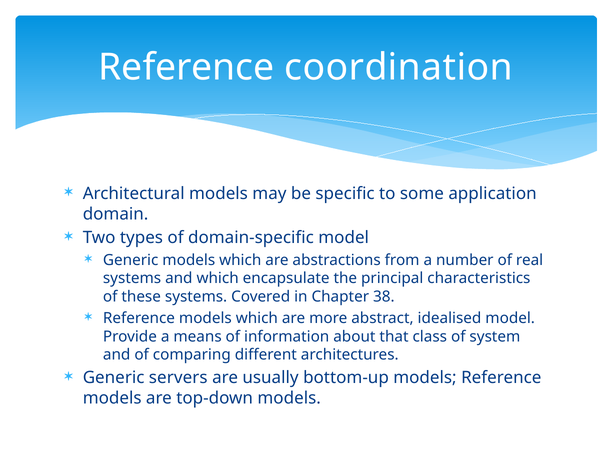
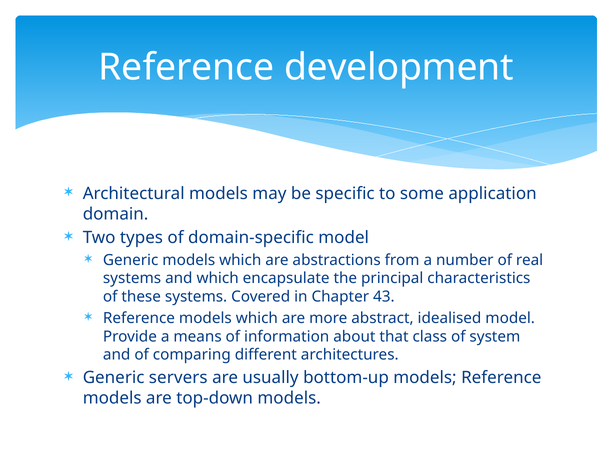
coordination: coordination -> development (399, 67)
38: 38 -> 43 (384, 297)
